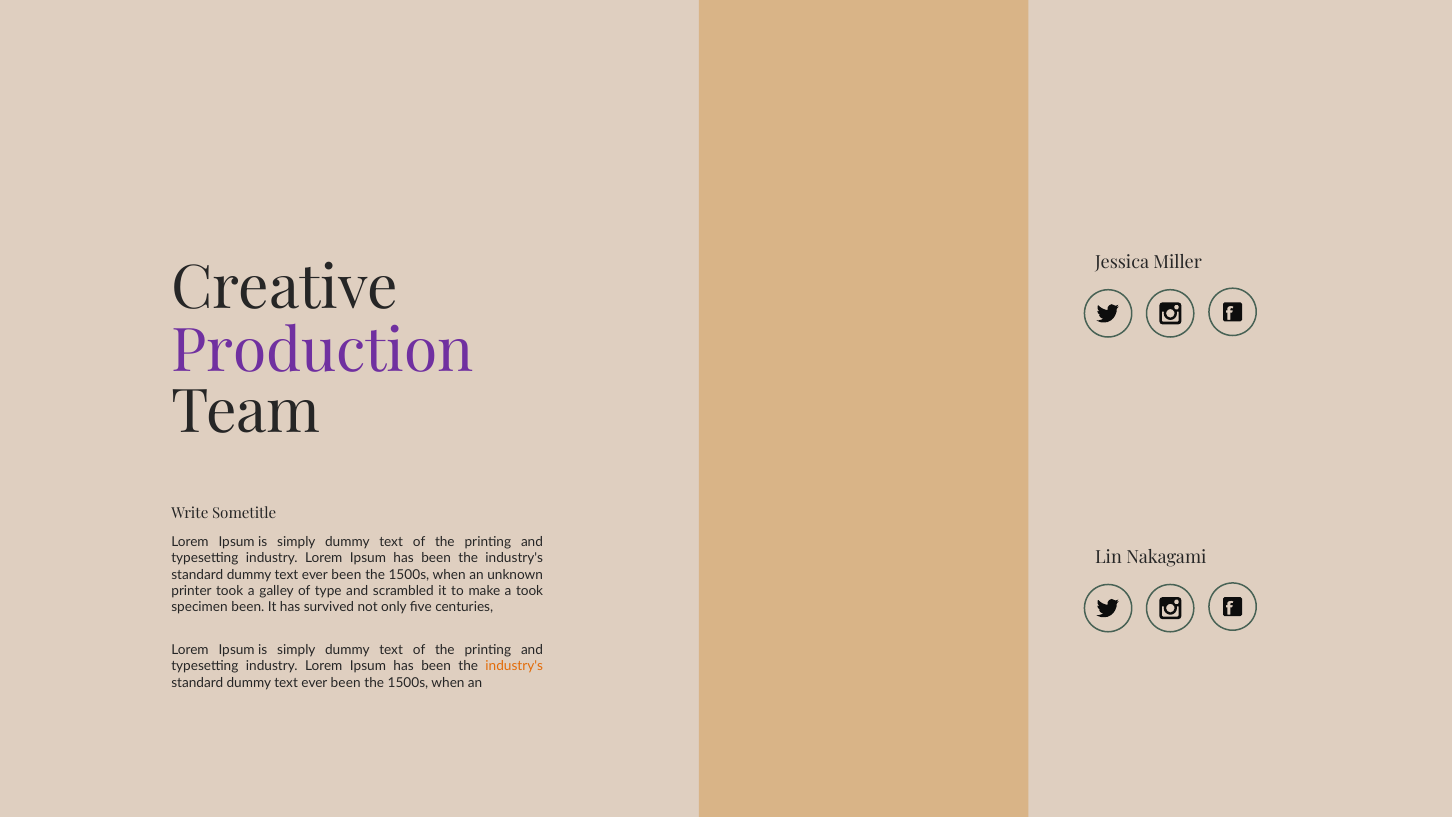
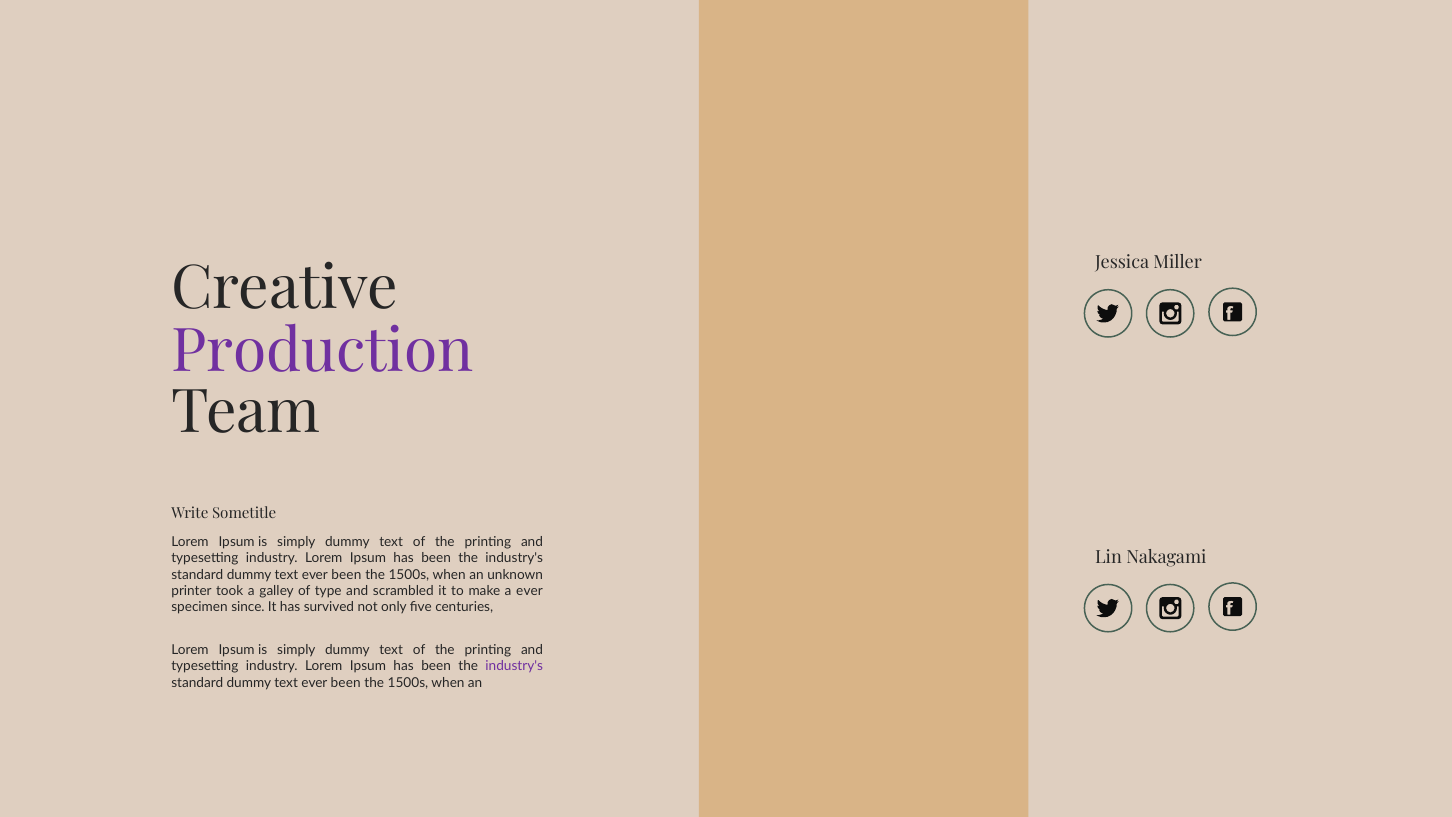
a took: took -> ever (530, 591)
specimen been: been -> since (248, 607)
industry's colour: orange -> purple (514, 666)
